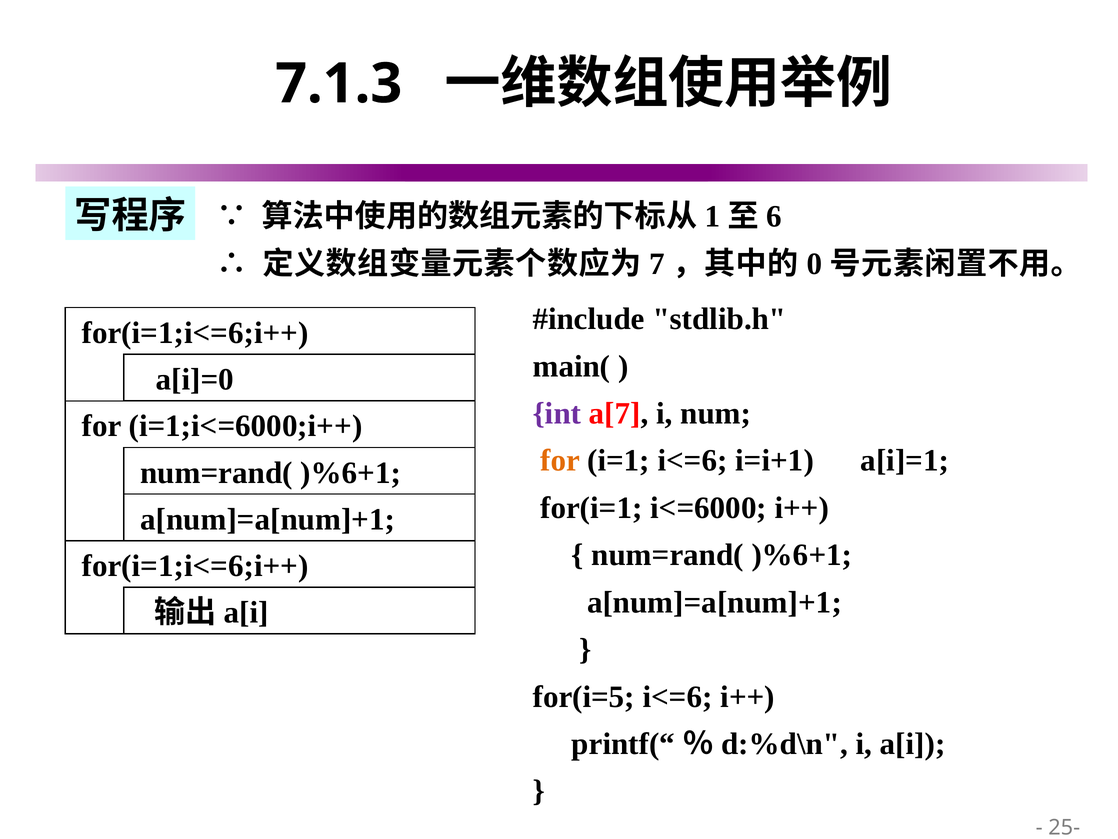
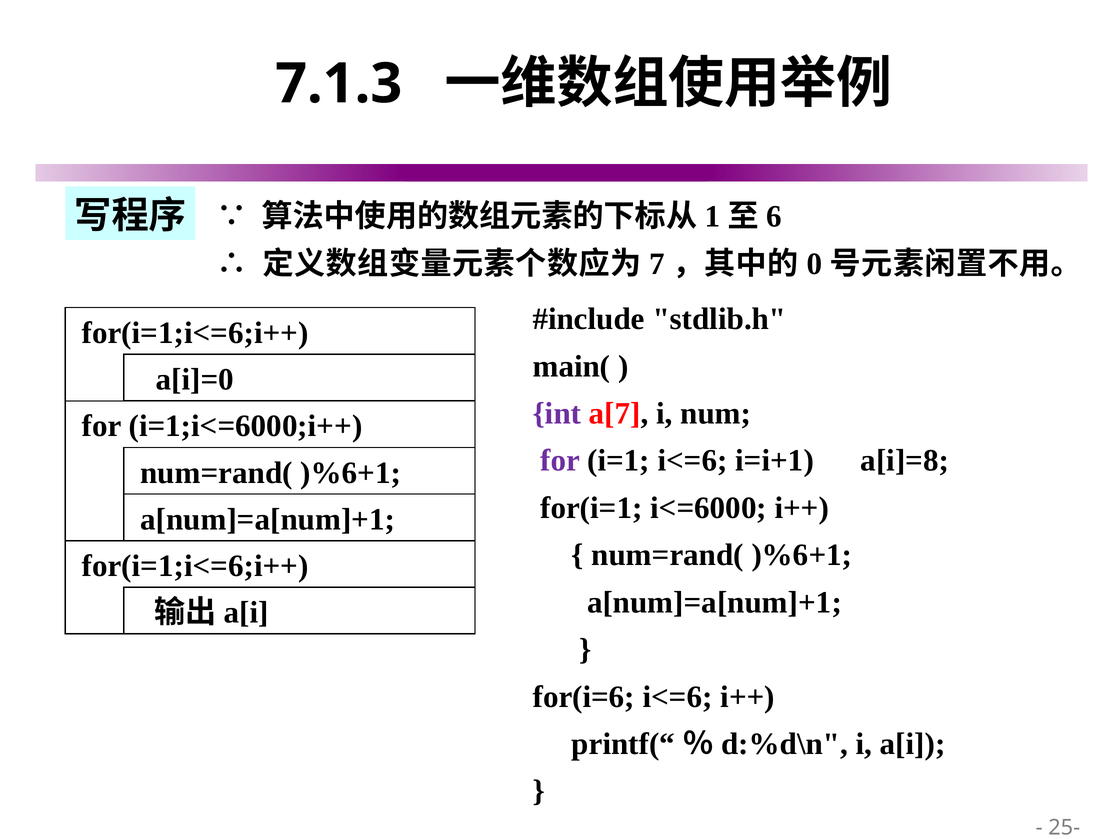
for colour: orange -> purple (560, 460)
a[i]=1: a[i]=1 -> a[i]=8 (905, 460)
for(i=5: for(i=5 -> for(i=6 (584, 696)
